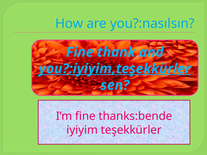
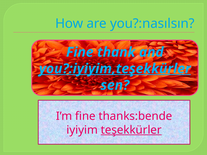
teşekkürler underline: none -> present (131, 130)
